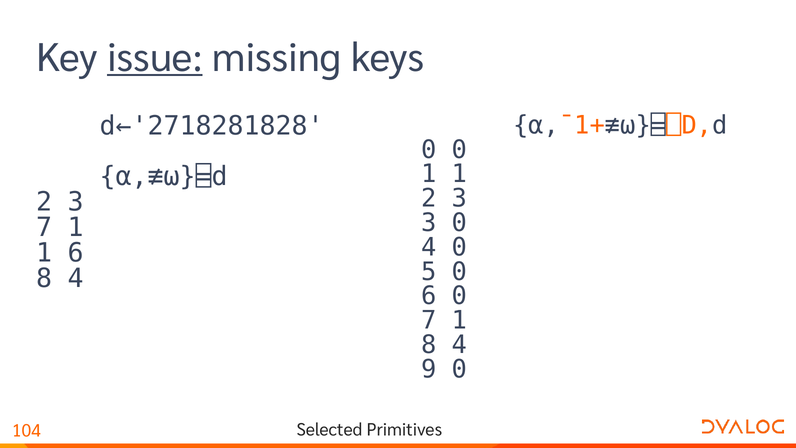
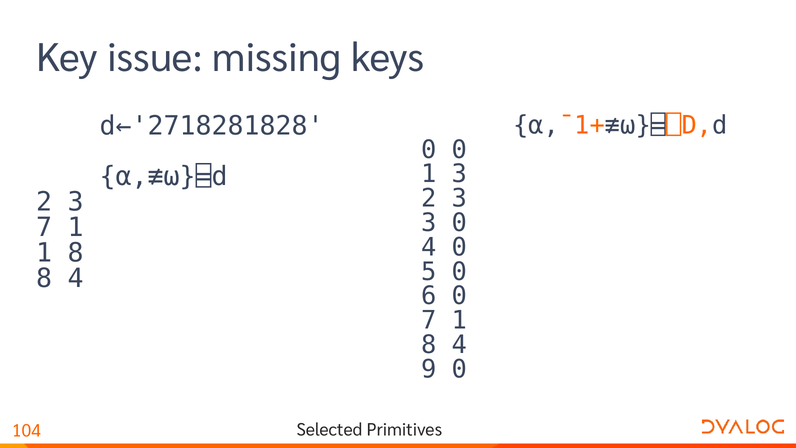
issue underline: present -> none (155, 58)
1: 1 -> 3 (459, 174)
6: 6 -> 8 (76, 253)
